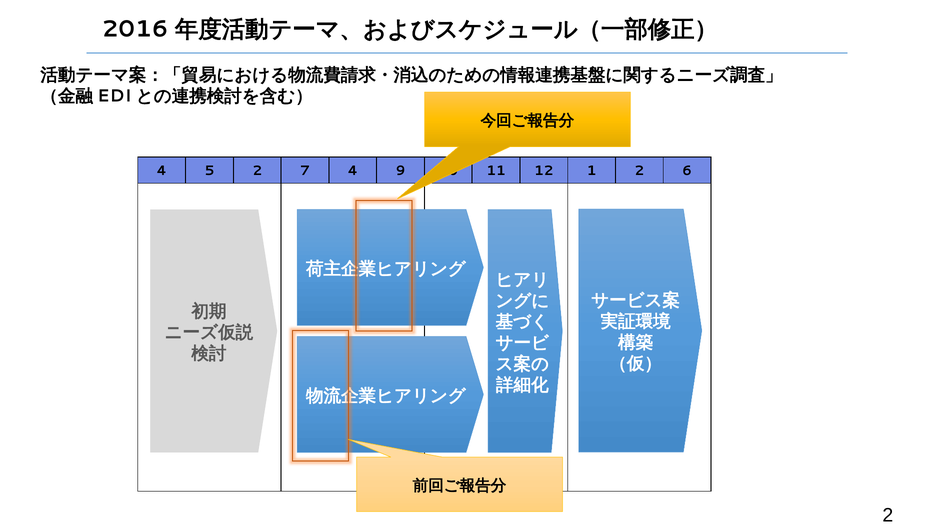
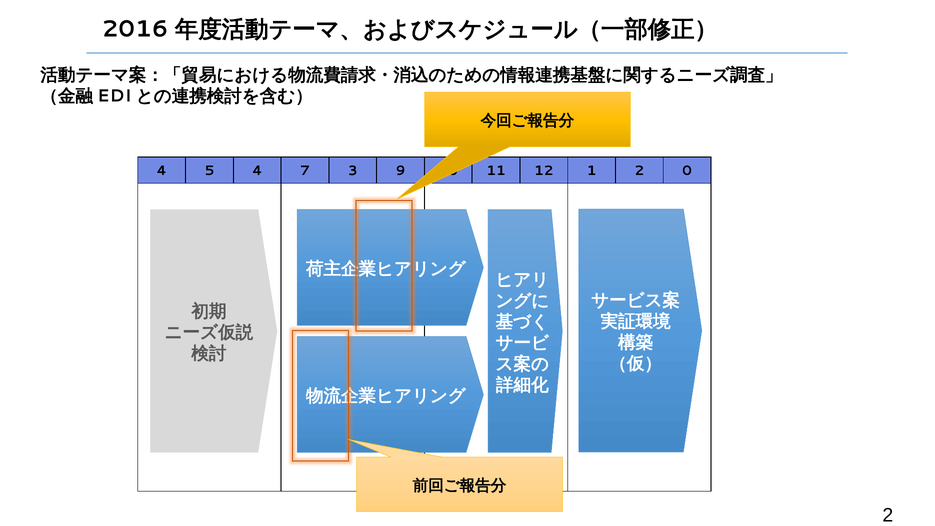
5 2: 2 -> 4 (257, 171)
7 4: 4 -> 3 (353, 171)
6: 6 -> 0 (687, 171)
